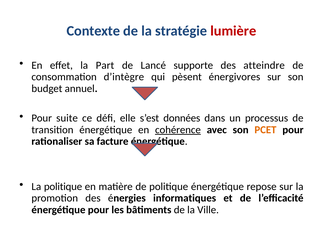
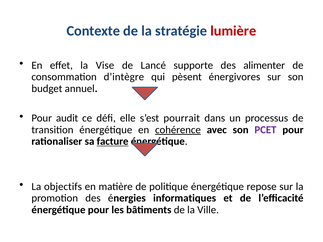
Part: Part -> Vise (105, 65)
atteindre: atteindre -> alimenter (264, 65)
suite: suite -> audit (67, 118)
données: données -> pourrait (182, 118)
PCET colour: orange -> purple (265, 130)
facture underline: none -> present (113, 142)
La politique: politique -> objectifs (63, 187)
